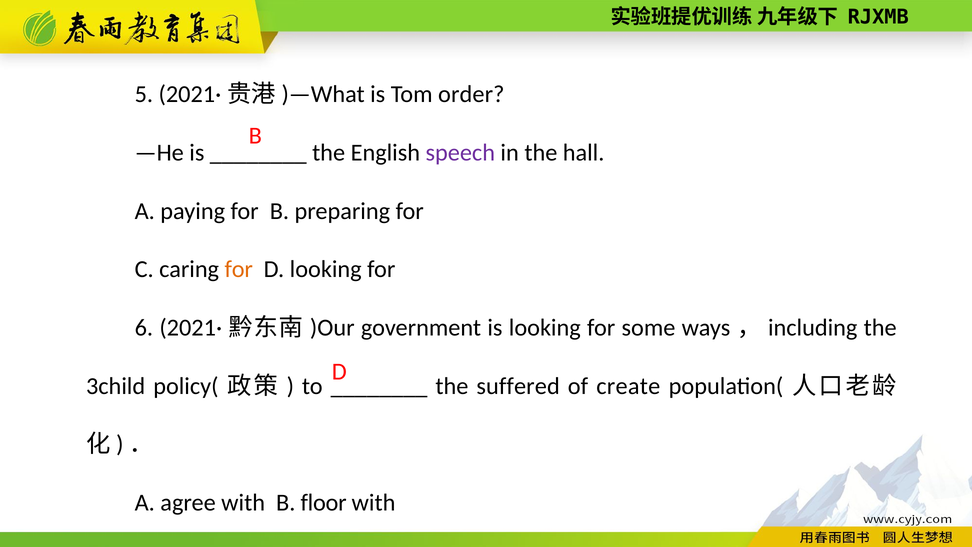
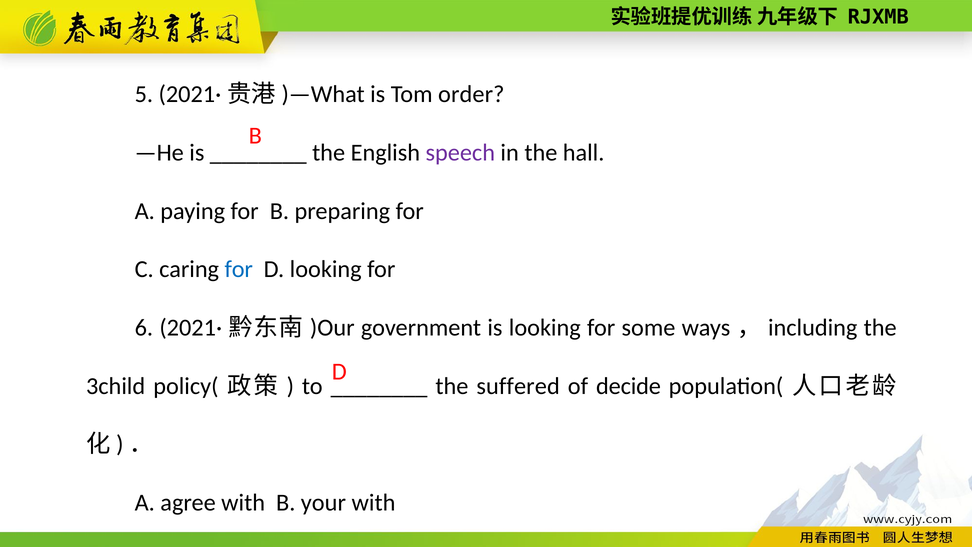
for colour: orange -> blue (239, 269)
create: create -> decide (628, 386)
floor: floor -> your (323, 503)
